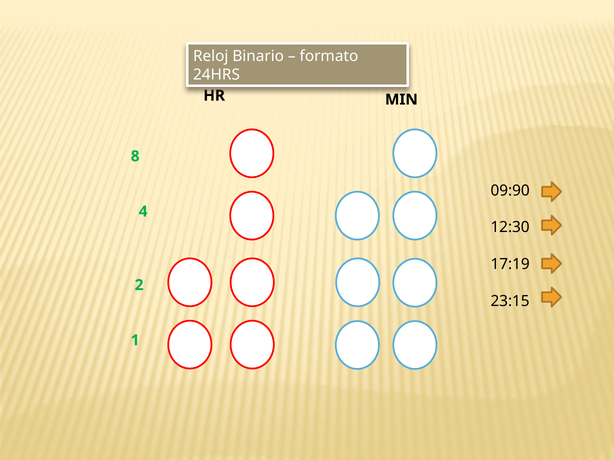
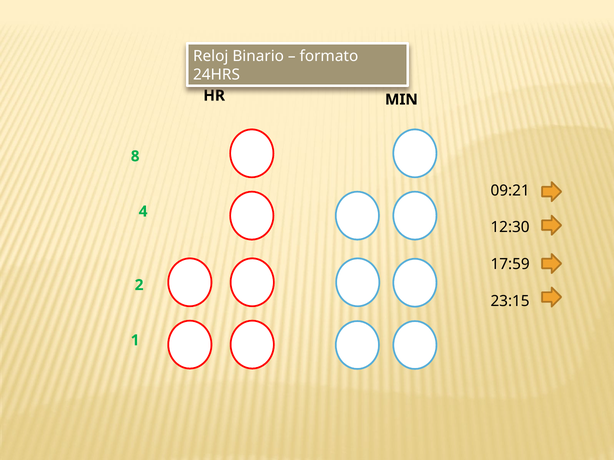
09:90: 09:90 -> 09:21 (510, 191)
17:19: 17:19 -> 17:59 (510, 264)
